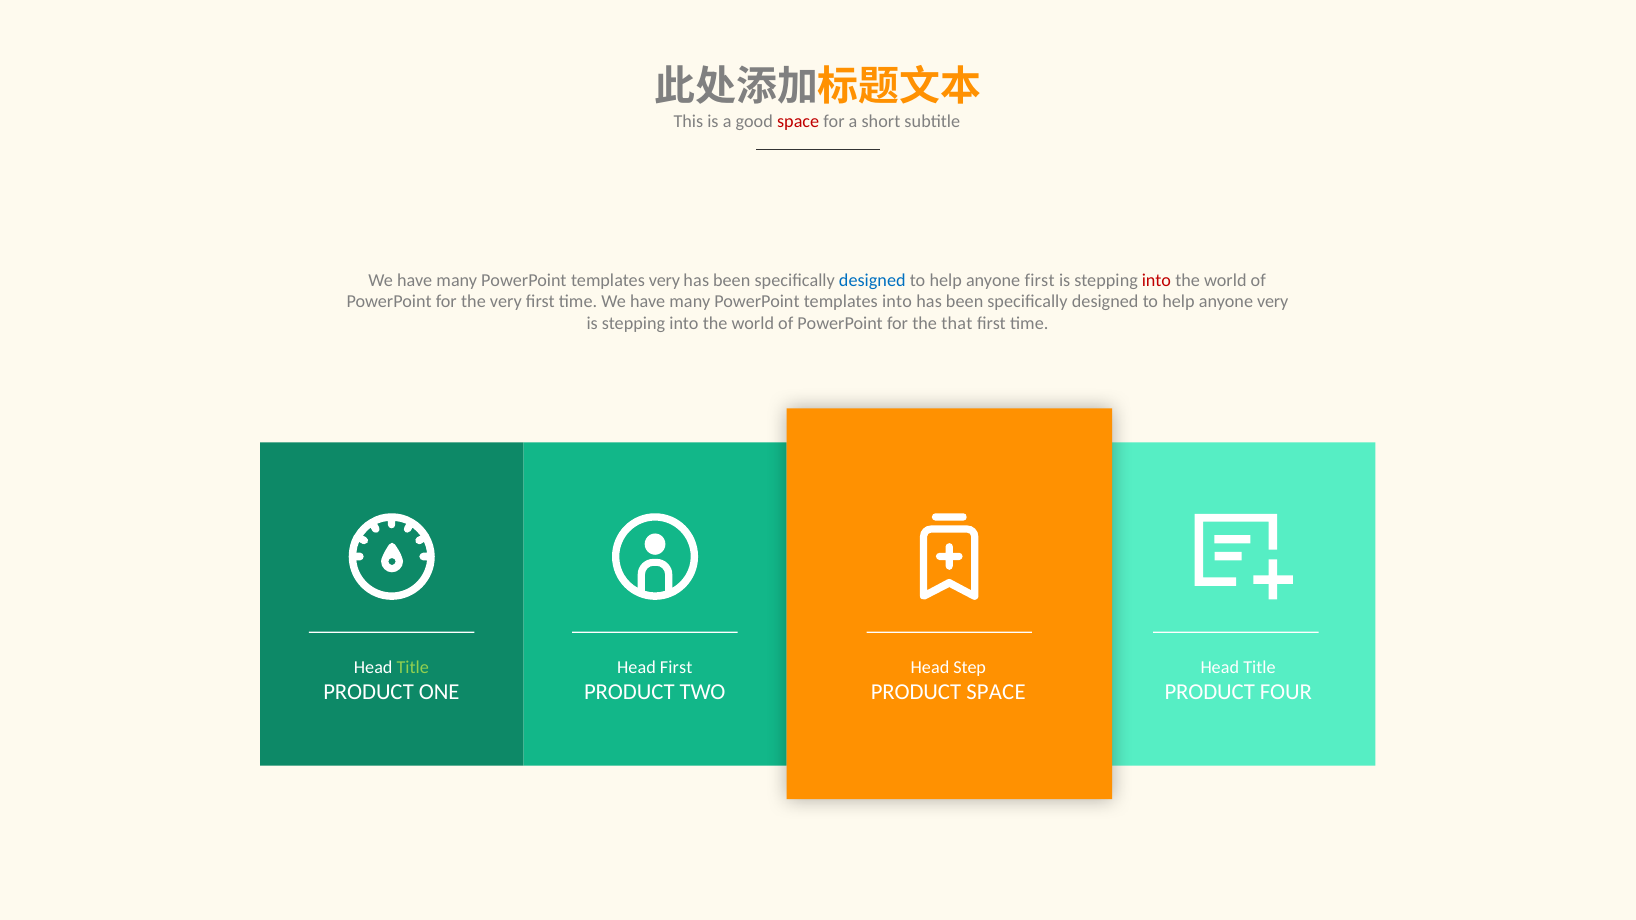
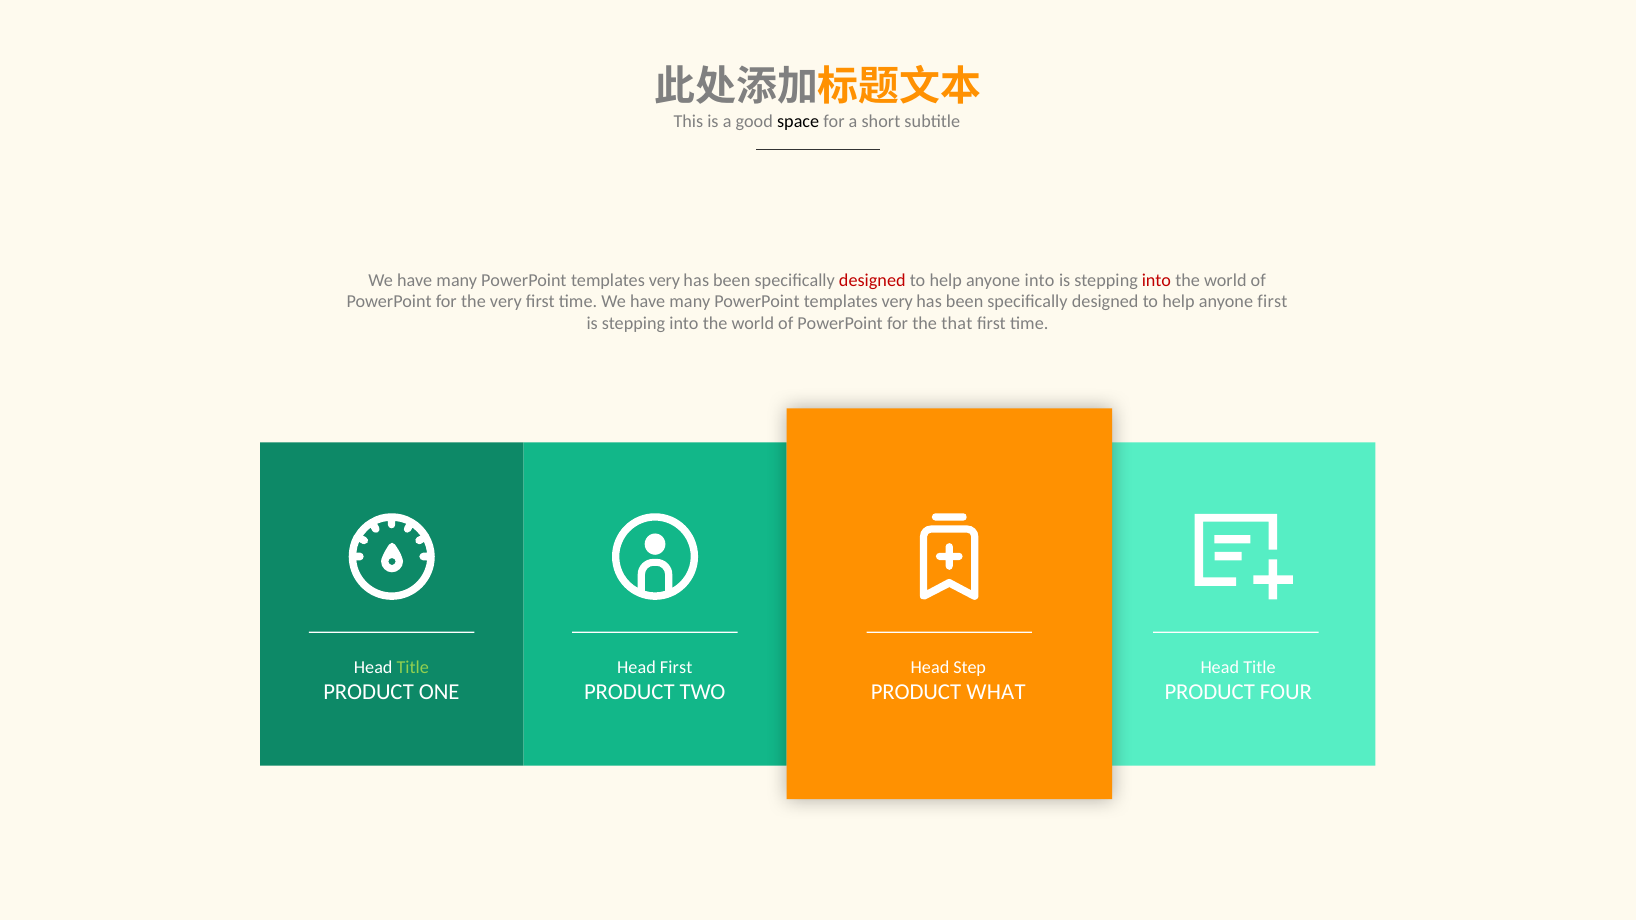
space colour: red -> black (798, 122)
designed colour: blue -> red (872, 280)
anyone first: first -> into (1040, 280)
into: into -> very (897, 302)
anyone very: very -> first (1272, 302)
PRODUCT SPACE: SPACE -> WHAT (996, 692)
